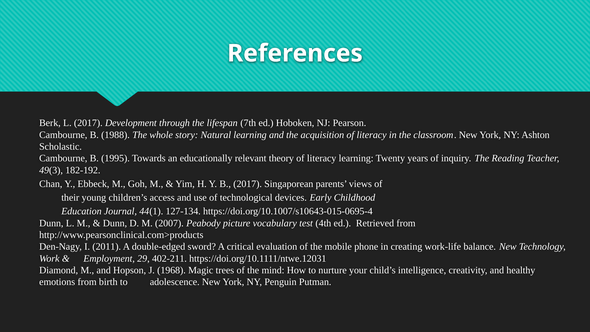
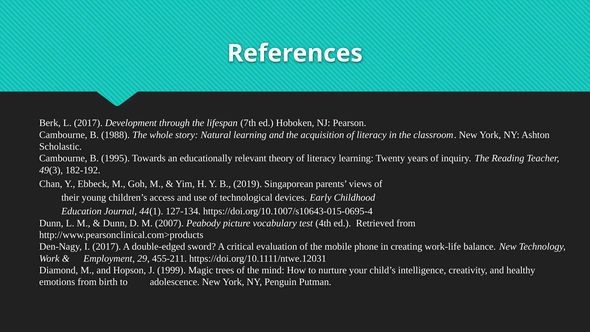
B 2017: 2017 -> 2019 (248, 184)
I 2011: 2011 -> 2017 (107, 247)
402-211: 402-211 -> 455-211 (169, 258)
1968: 1968 -> 1999 (171, 270)
